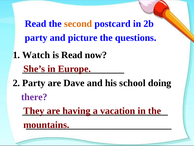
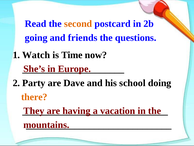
party: party -> going (36, 38)
picture: picture -> friends (83, 38)
is Read: Read -> Time (72, 55)
there colour: purple -> orange (34, 97)
